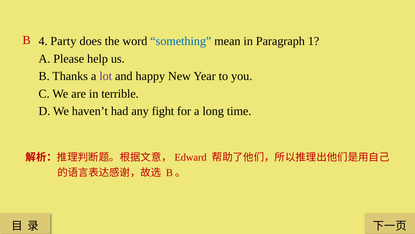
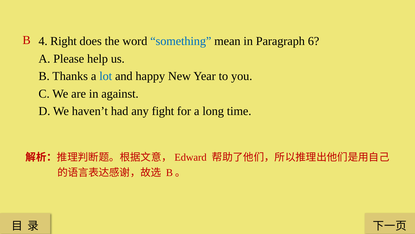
Party: Party -> Right (64, 41)
1: 1 -> 6 (314, 41)
lot colour: purple -> blue (106, 76)
terrible: terrible -> against (120, 93)
